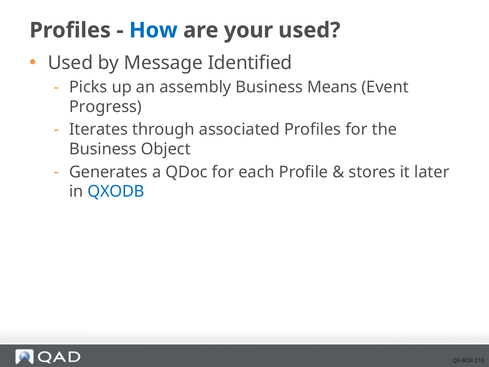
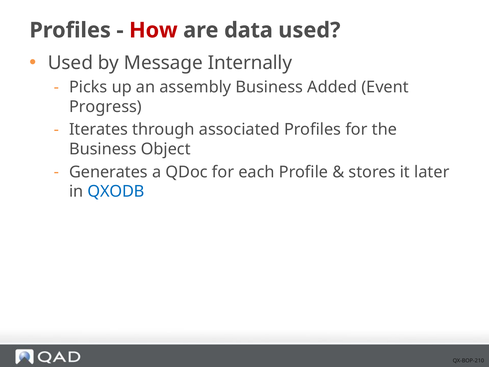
How colour: blue -> red (153, 30)
your: your -> data (248, 30)
Identified: Identified -> Internally (250, 63)
Means: Means -> Added (332, 87)
